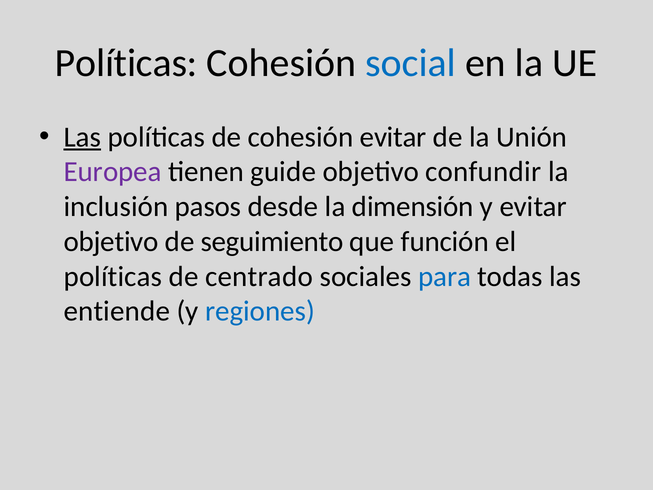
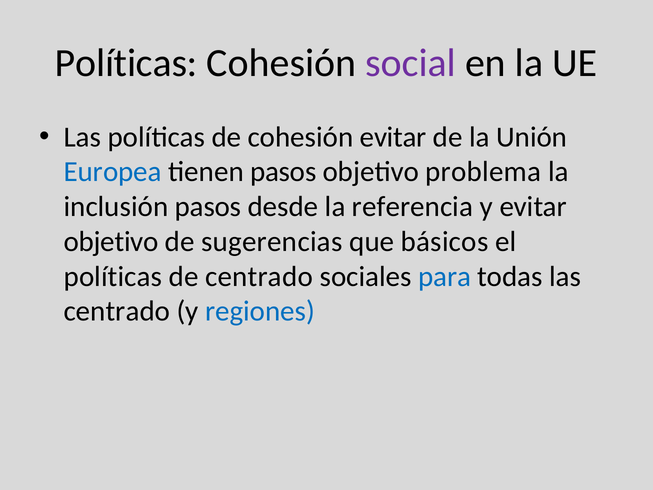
social colour: blue -> purple (411, 63)
Las underline: present -> none (82, 137)
Europea colour: purple -> blue (113, 172)
tienen guide: guide -> pasos (283, 172)
confundir: confundir -> problema (483, 172)
dimensión: dimensión -> referencia (413, 207)
seguimiento: seguimiento -> sugerencias (272, 241)
función: función -> básicos (445, 241)
entiende: entiende -> centrado (117, 311)
